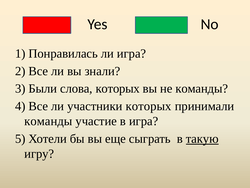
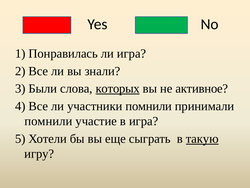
которых underline: none -> present (118, 88)
не команды: команды -> активное (202, 88)
участники которых: которых -> помнили (149, 106)
команды: команды -> помнили (48, 121)
